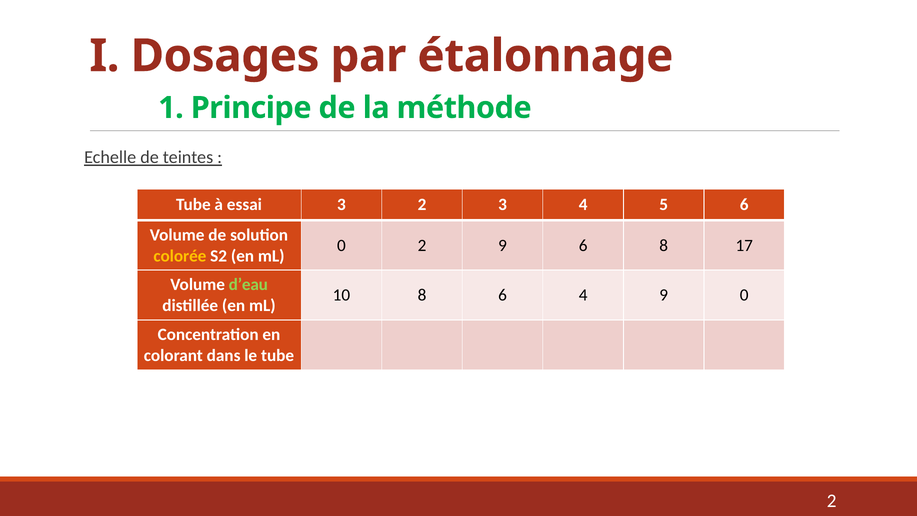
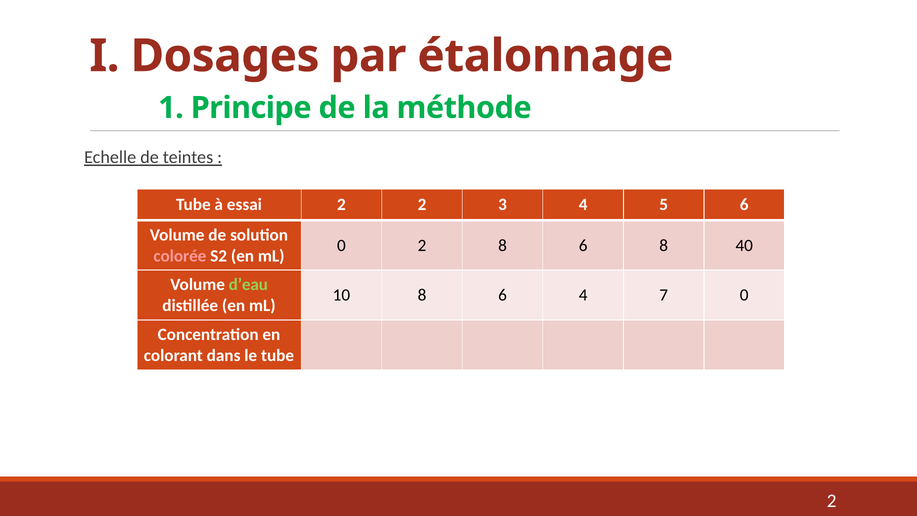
essai 3: 3 -> 2 (341, 205)
2 9: 9 -> 8 (503, 245)
17: 17 -> 40 (744, 245)
colorée colour: yellow -> pink (180, 256)
4 9: 9 -> 7 (664, 295)
